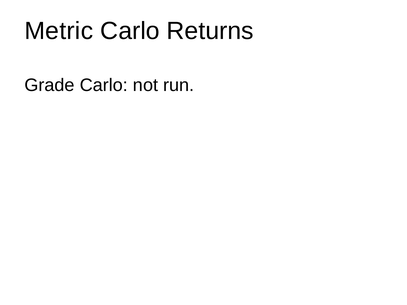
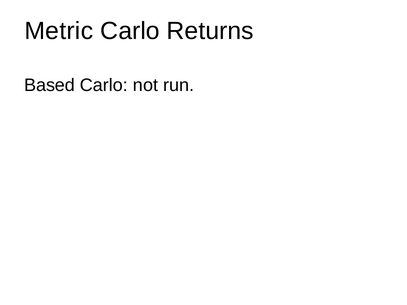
Grade: Grade -> Based (50, 85)
